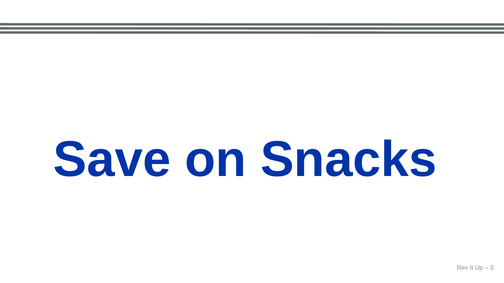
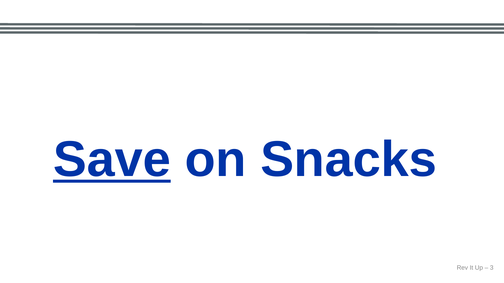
Save underline: none -> present (112, 160)
